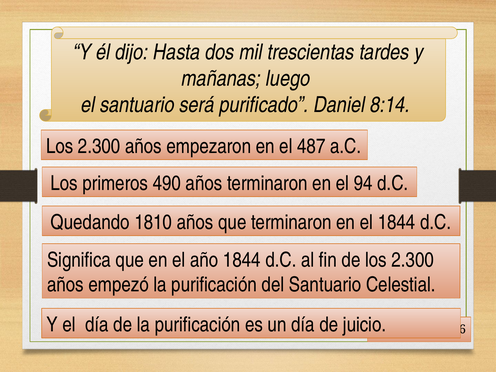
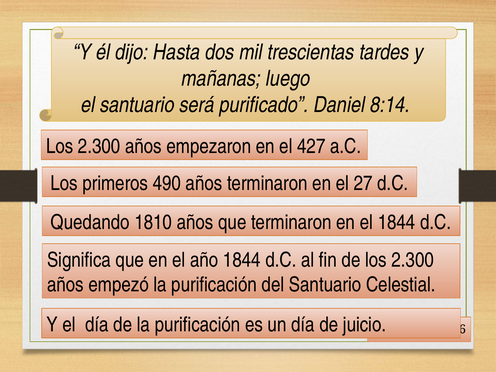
487: 487 -> 427 (311, 146)
94: 94 -> 27 (363, 183)
